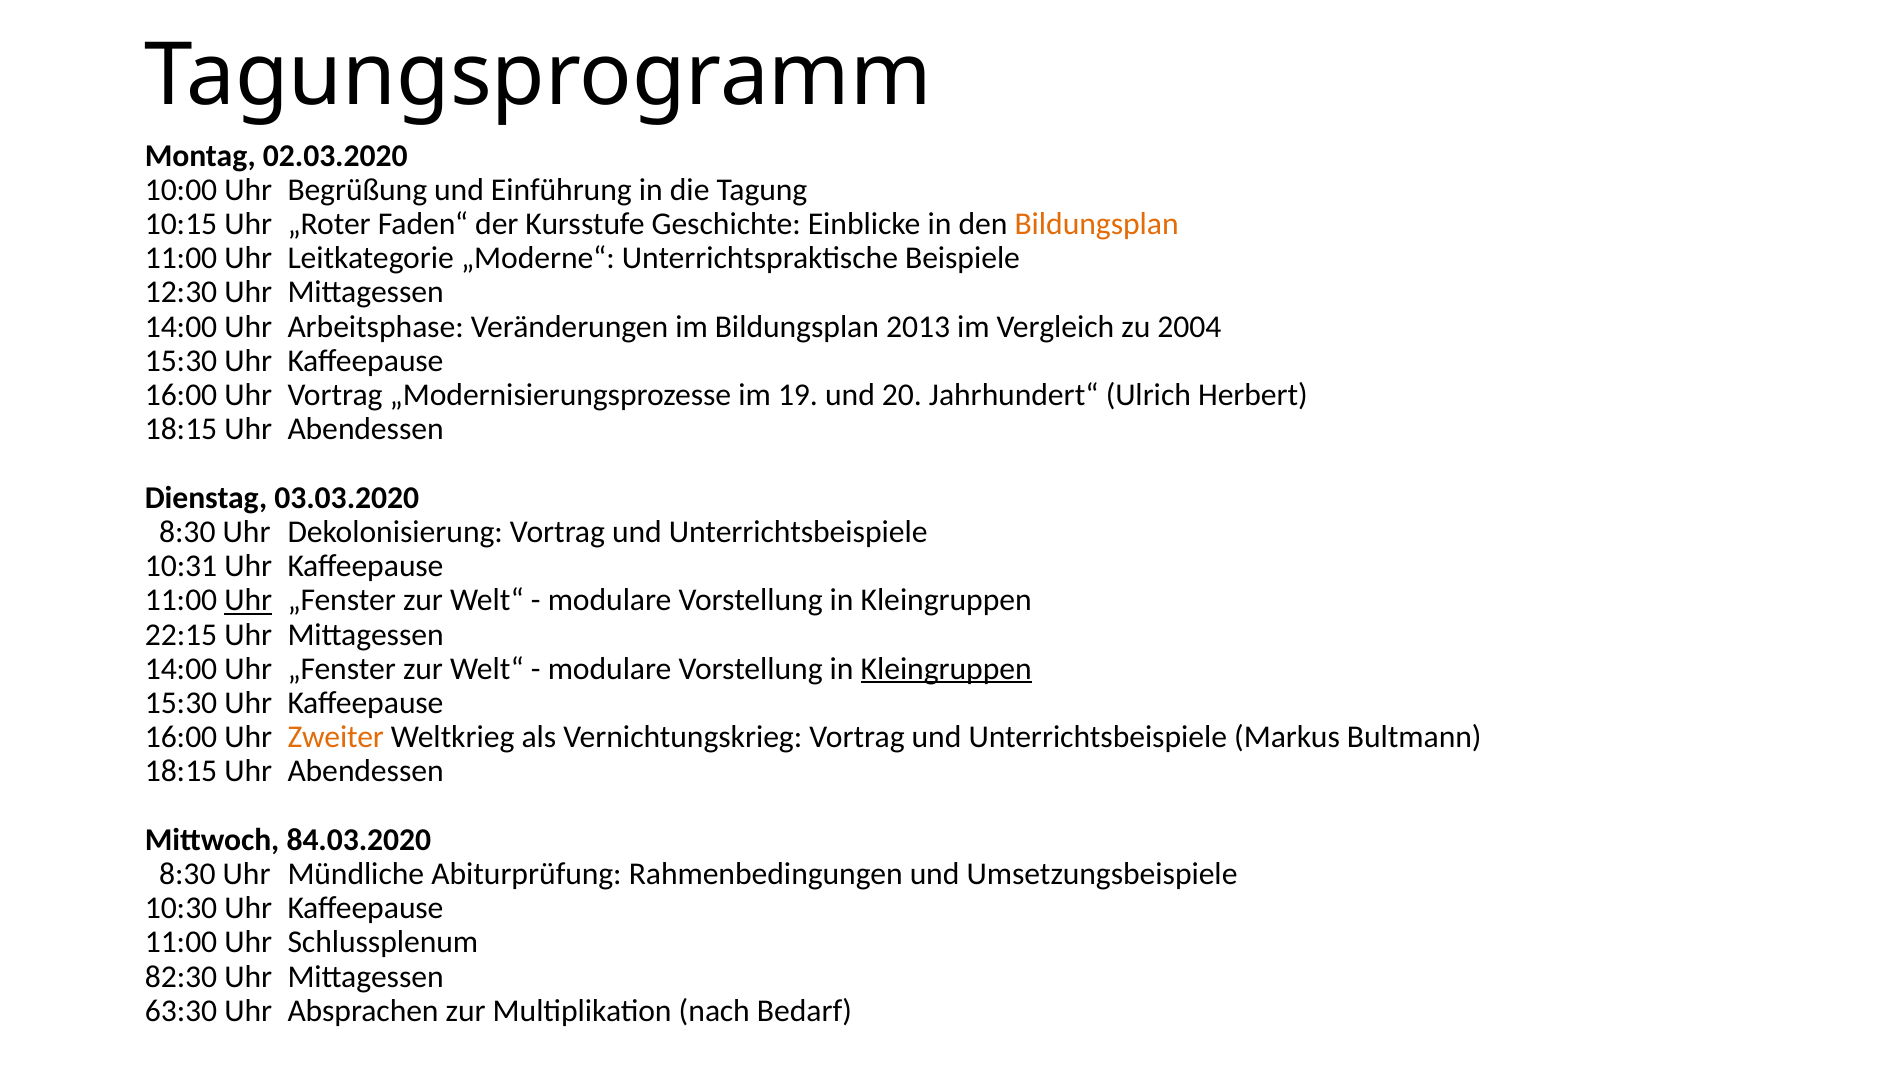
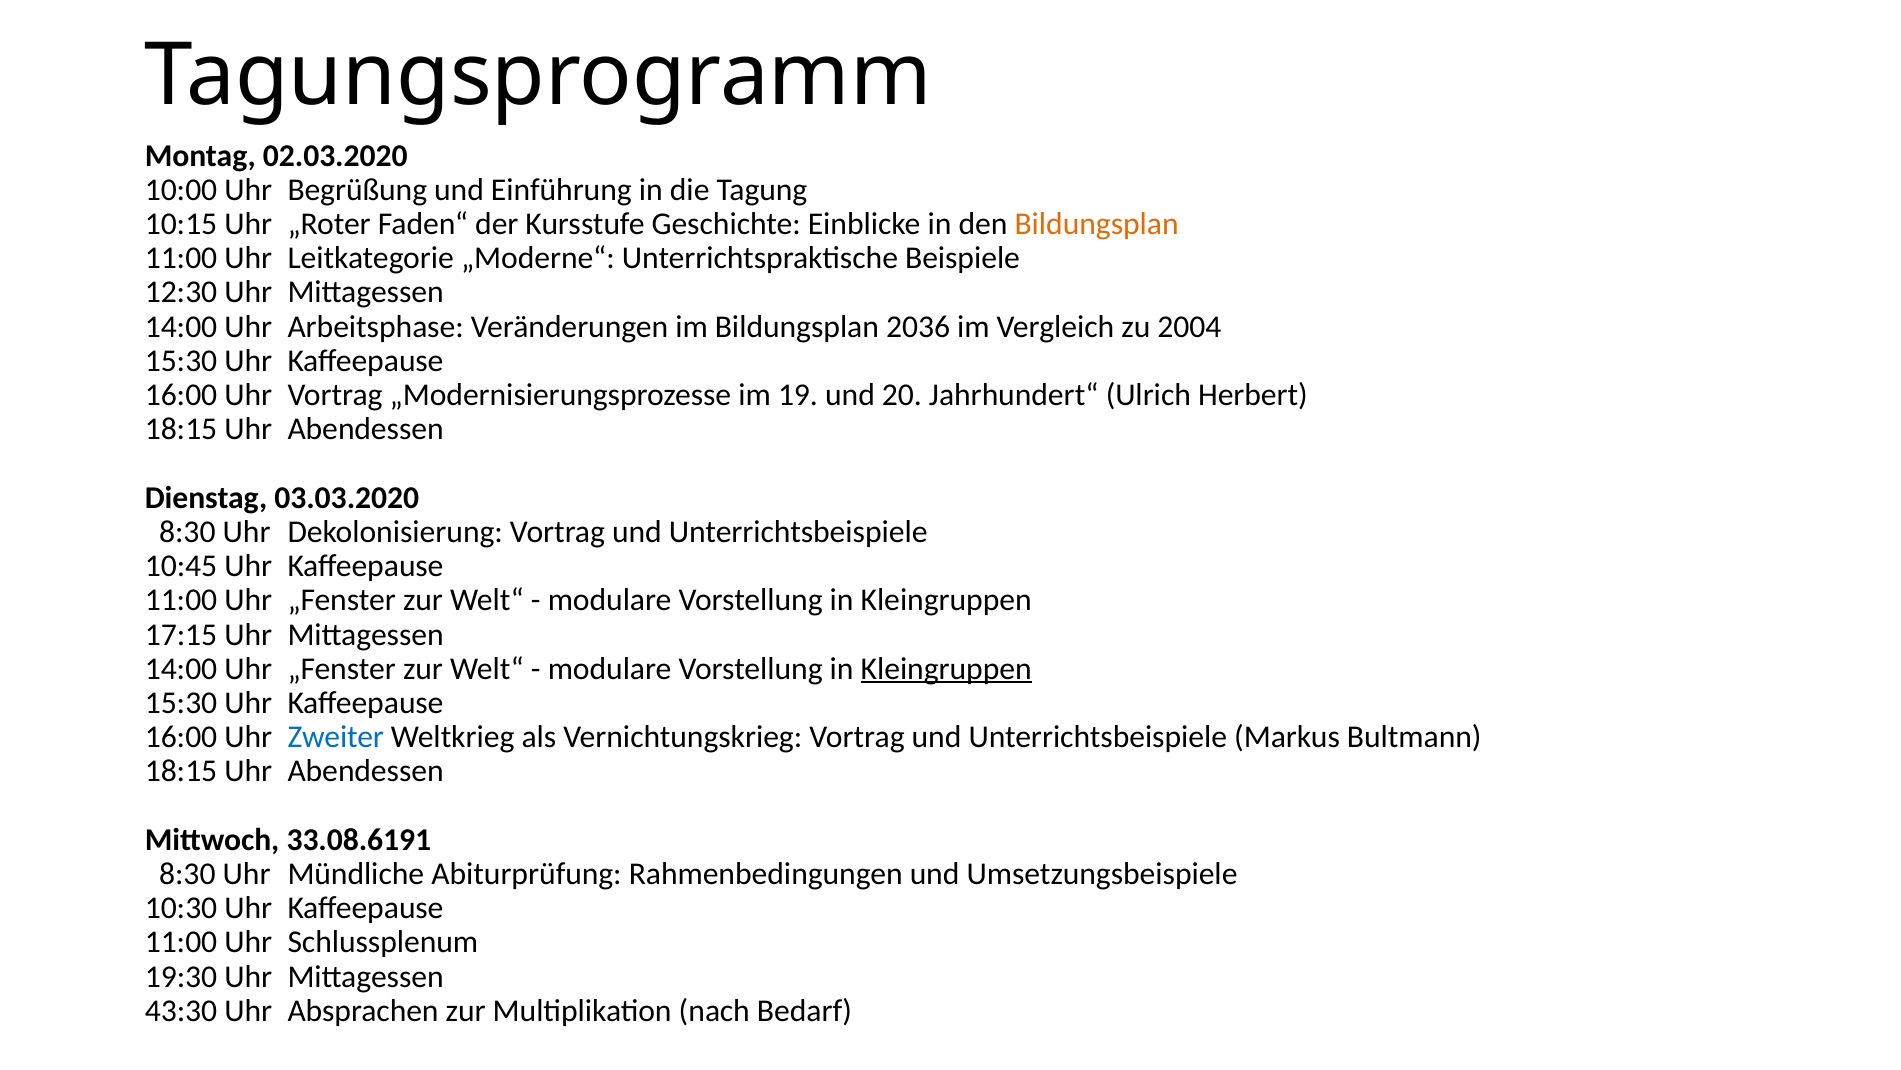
2013: 2013 -> 2036 (918, 327)
10:31: 10:31 -> 10:45 (181, 566)
Uhr underline: present -> none (248, 600)
22:15: 22:15 -> 17:15 (181, 634)
Zweiter colour: orange -> blue (336, 737)
84.03.2020: 84.03.2020 -> 33.08.6191 (359, 839)
82:30: 82:30 -> 19:30 (181, 976)
63:30: 63:30 -> 43:30 (181, 1010)
